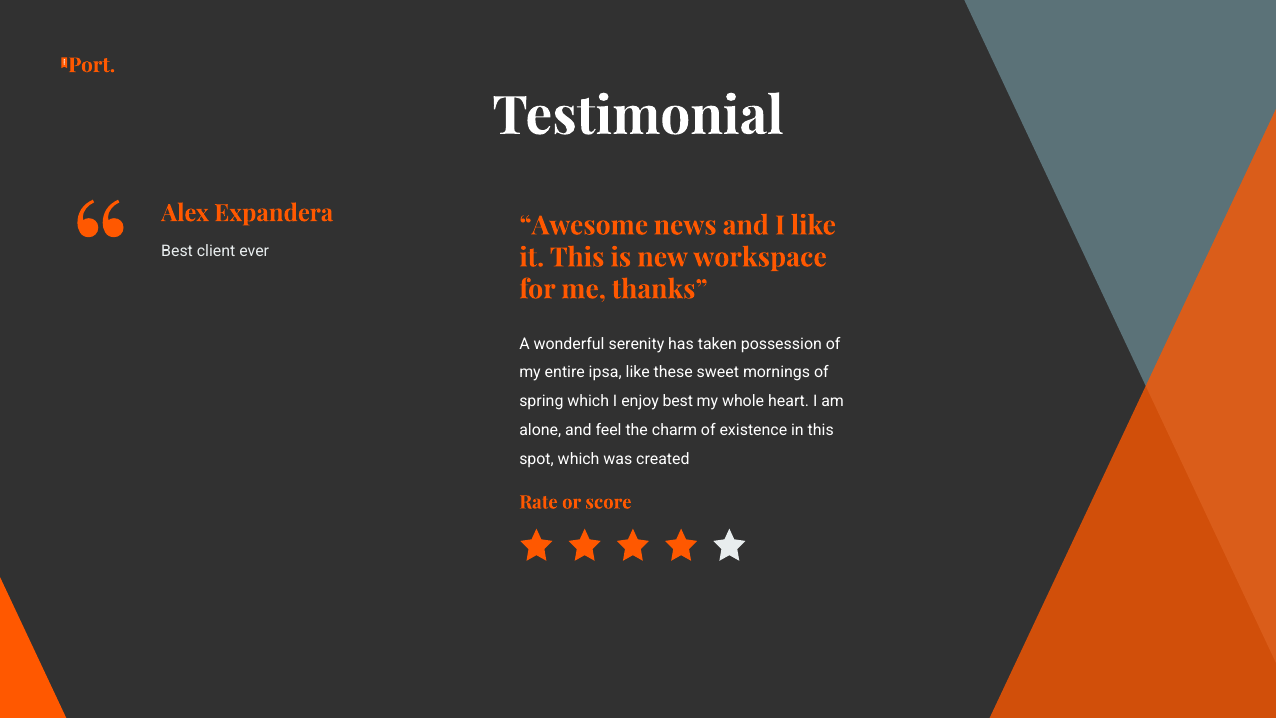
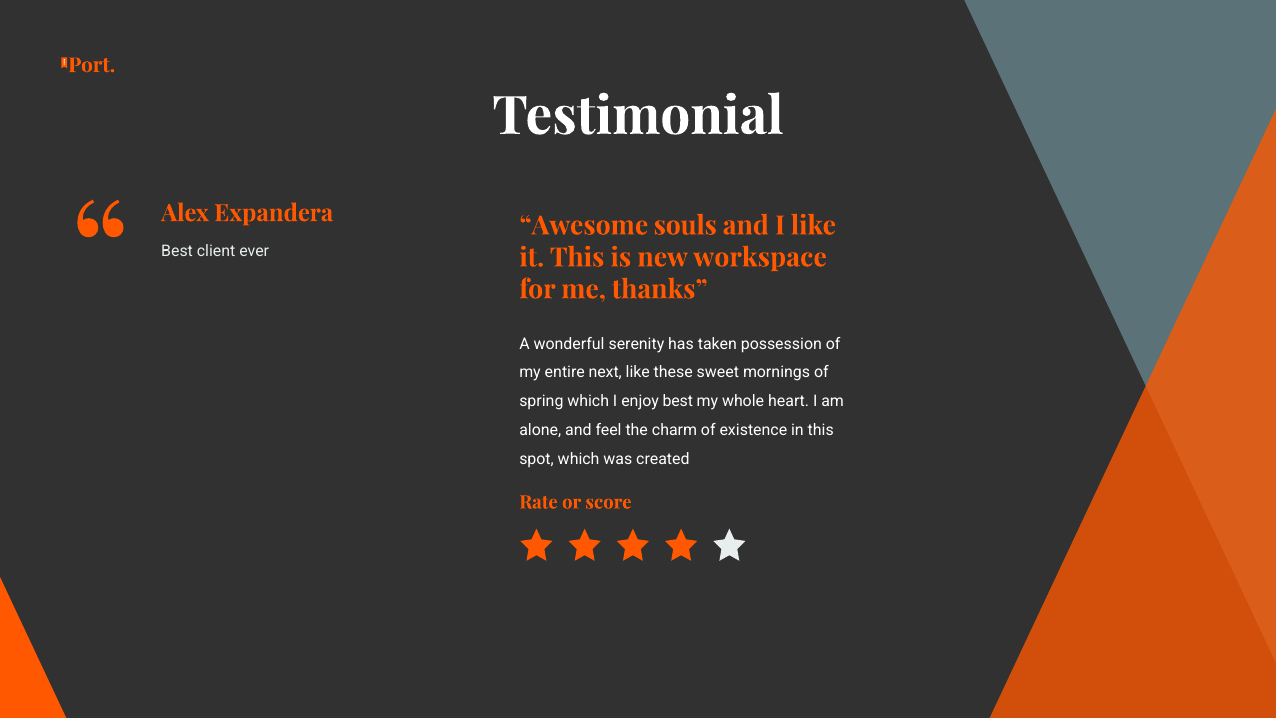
news: news -> souls (685, 226)
ipsa: ipsa -> next (605, 373)
